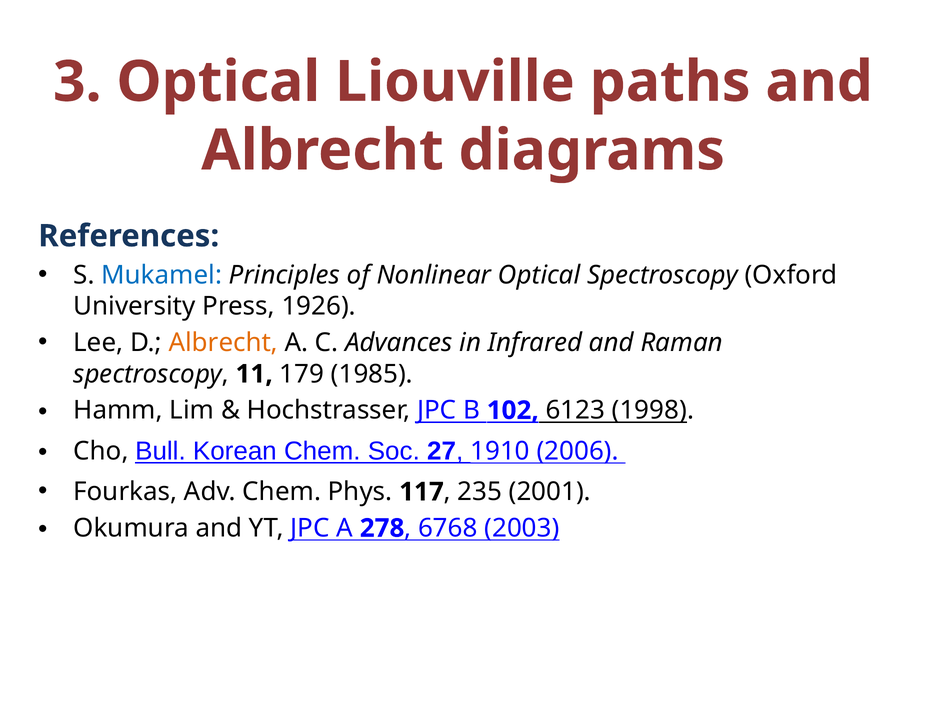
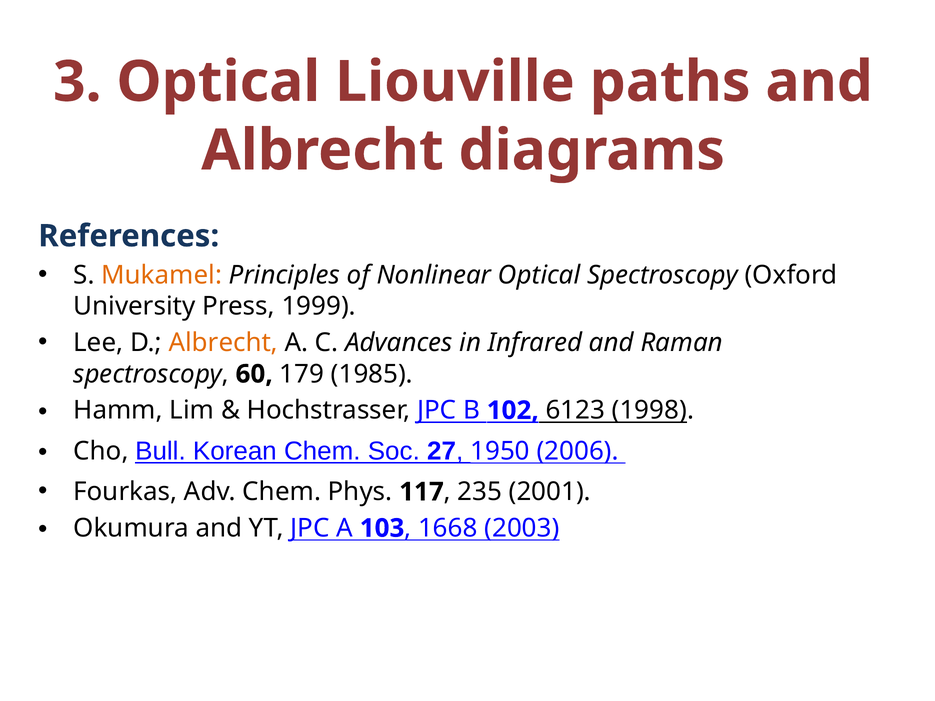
Mukamel colour: blue -> orange (162, 275)
1926: 1926 -> 1999 (319, 307)
11: 11 -> 60 (254, 374)
1910: 1910 -> 1950 (500, 451)
278: 278 -> 103 (382, 528)
6768: 6768 -> 1668 (448, 528)
